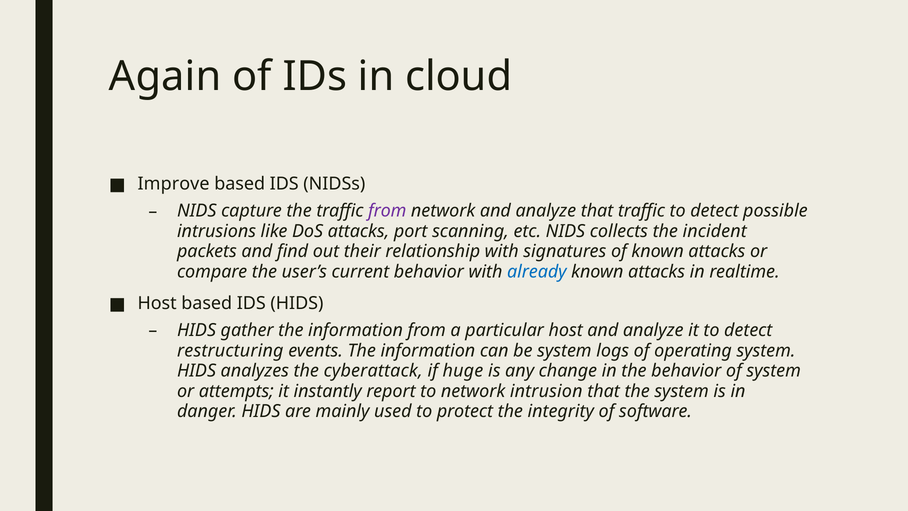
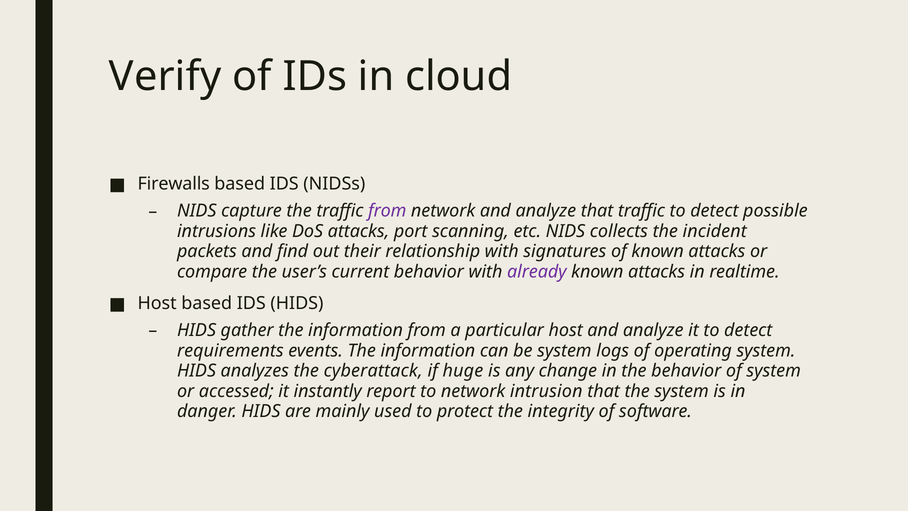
Again: Again -> Verify (165, 76)
Improve: Improve -> Firewalls (174, 184)
already colour: blue -> purple (537, 272)
restructuring: restructuring -> requirements (230, 350)
attempts: attempts -> accessed (236, 391)
